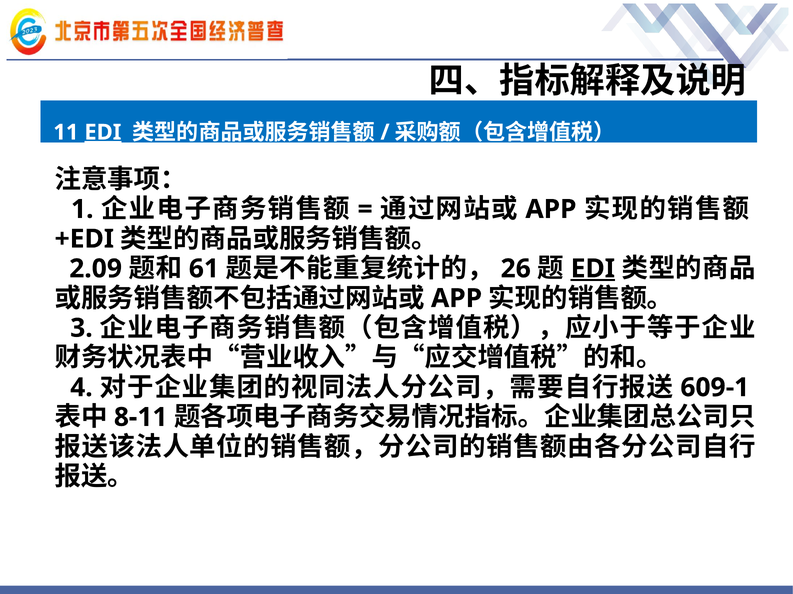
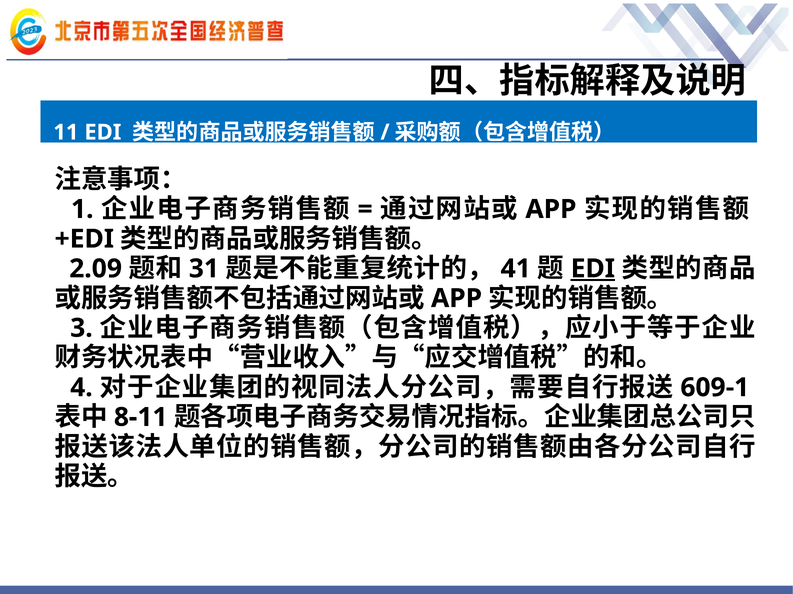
EDI underline: present -> none (103, 132)
61: 61 -> 31 (204, 269)
26: 26 -> 41 (516, 269)
